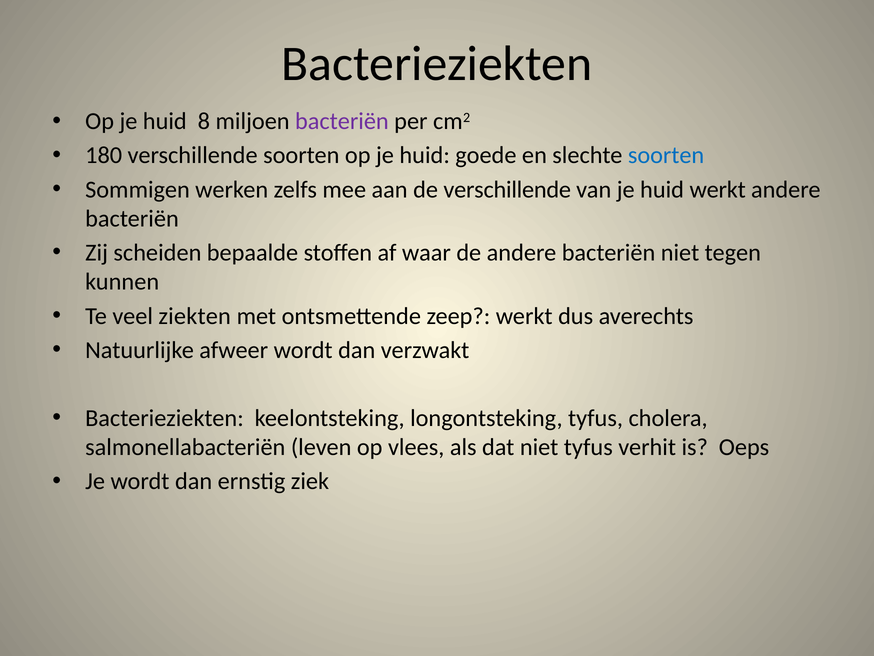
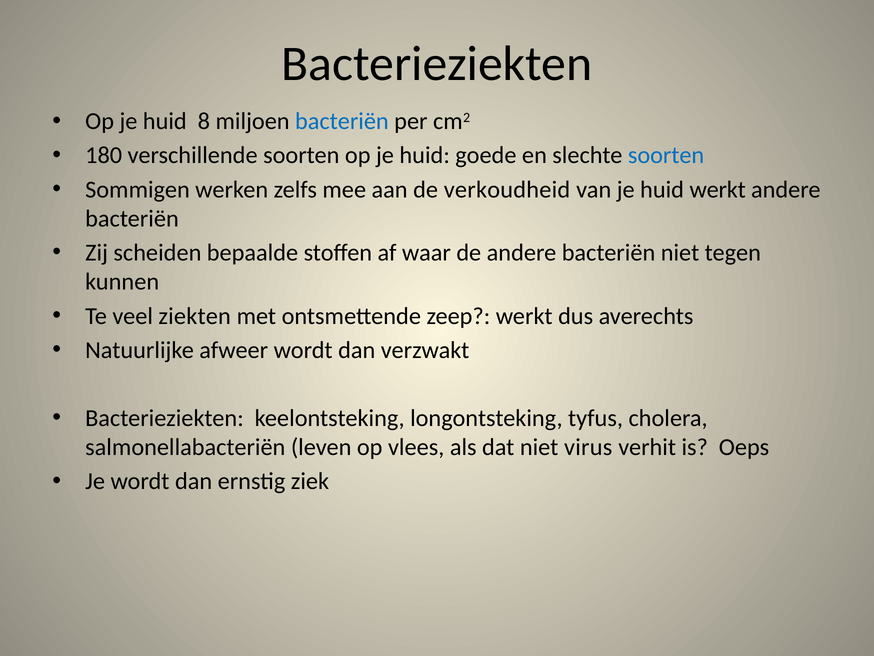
bacteriën colour: purple -> blue (342, 121)
de verschillende: verschillende -> verkoudheid (507, 189)
niet tyfus: tyfus -> virus (588, 447)
